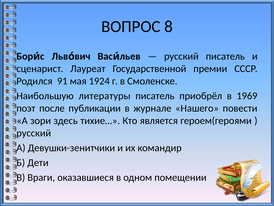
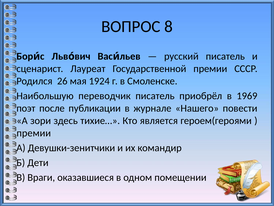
91: 91 -> 26 (62, 81)
литературы: литературы -> переводчик (105, 96)
русский: русский -> премии (34, 133)
